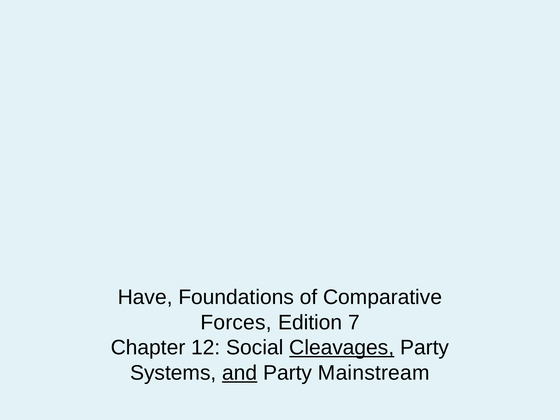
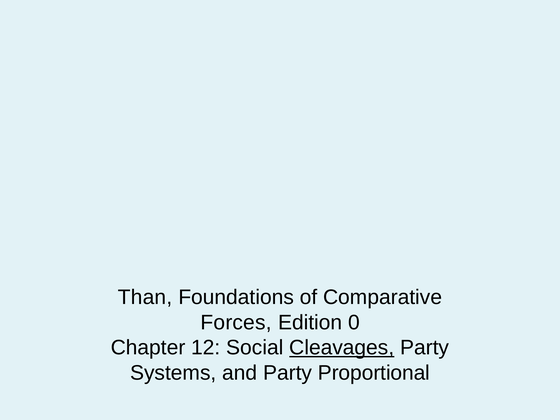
Have: Have -> Than (145, 297)
7: 7 -> 0 (354, 322)
and underline: present -> none (240, 373)
Mainstream: Mainstream -> Proportional (374, 373)
